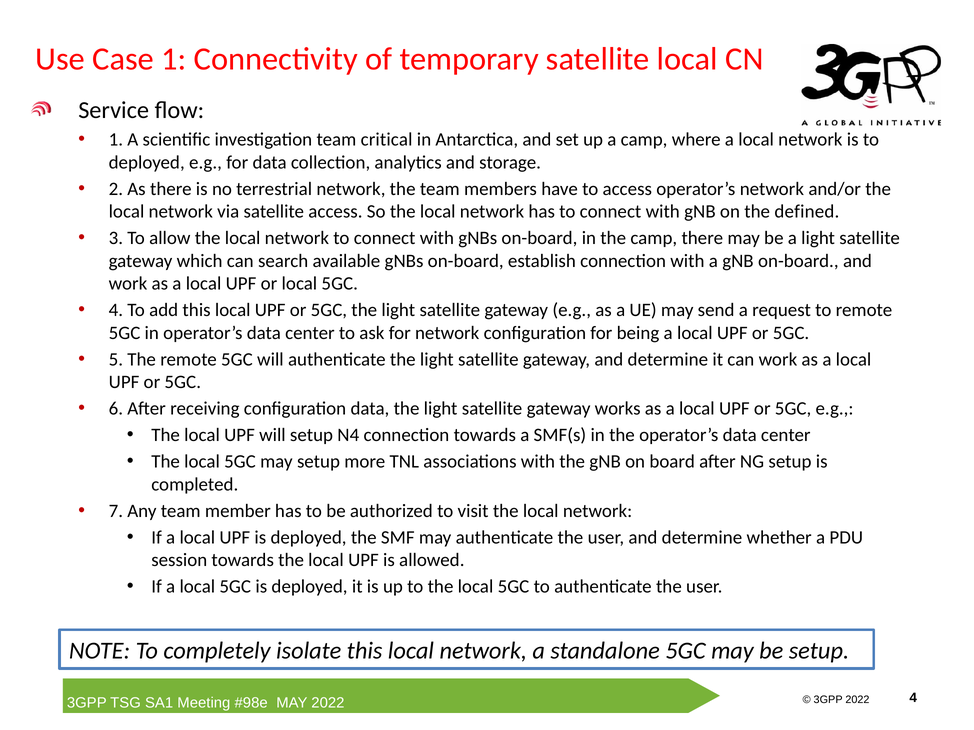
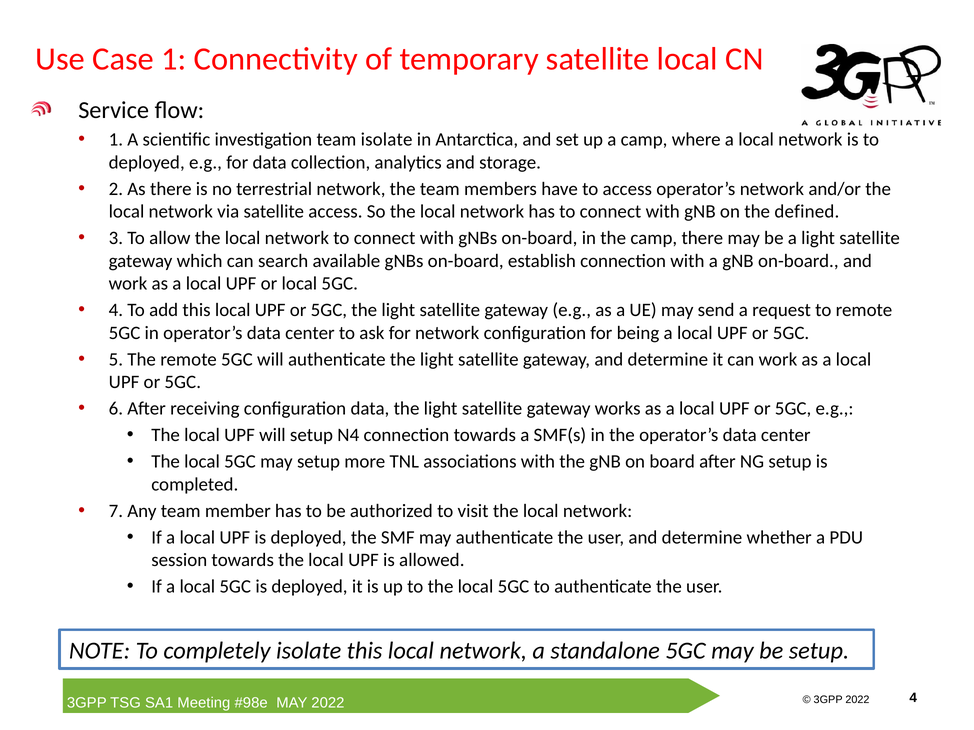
team critical: critical -> isolate (387, 140)
